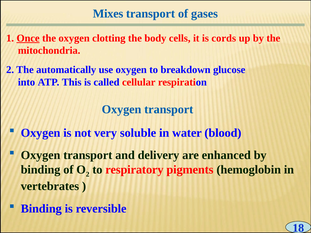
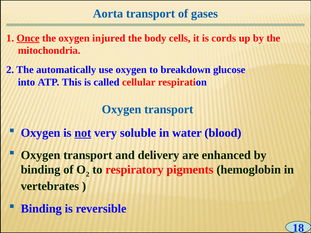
Mixes: Mixes -> Aorta (108, 14)
clotting: clotting -> injured (109, 38)
not underline: none -> present (83, 133)
